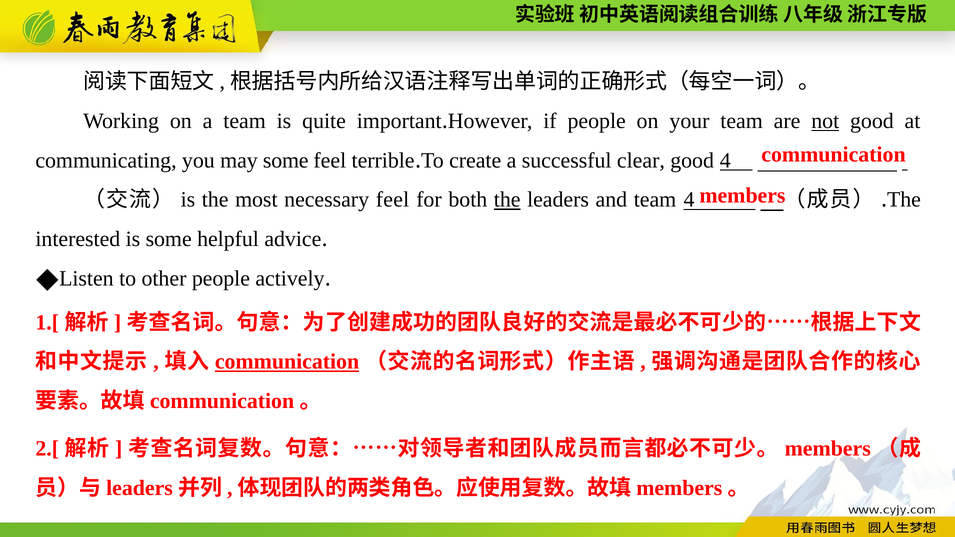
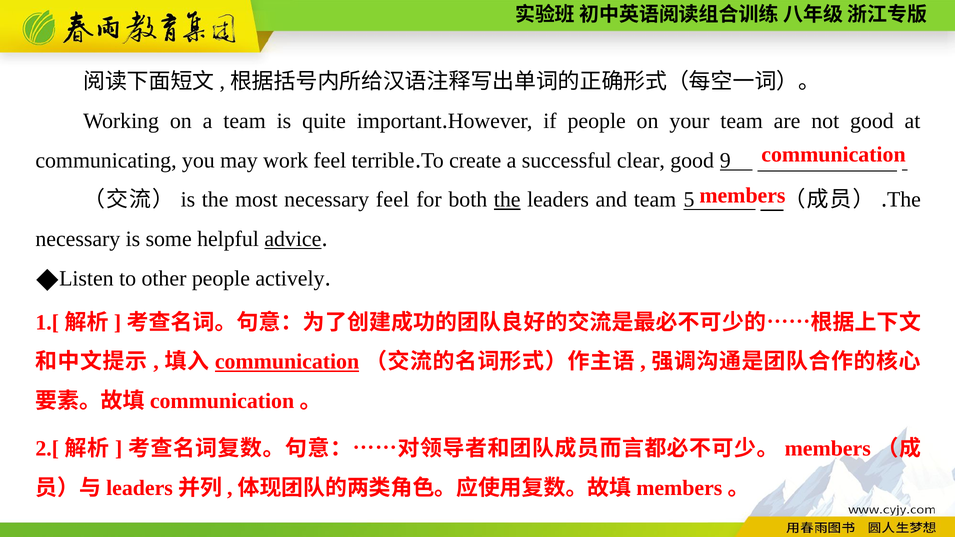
not underline: present -> none (825, 121)
may some: some -> work (286, 160)
good 4: 4 -> 9 (725, 160)
team 4: 4 -> 5 (689, 200)
interested: interested -> necessary (78, 239)
advice underline: none -> present (293, 239)
